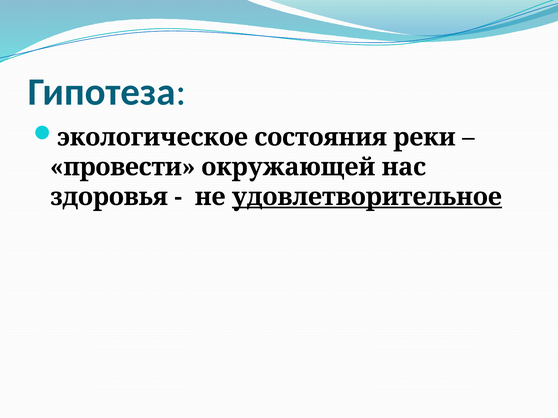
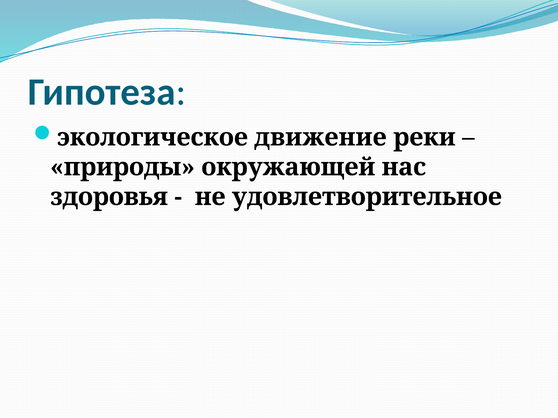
состояния: состояния -> движение (321, 137)
провести: провести -> природы (123, 167)
удовлетворительное underline: present -> none (367, 197)
